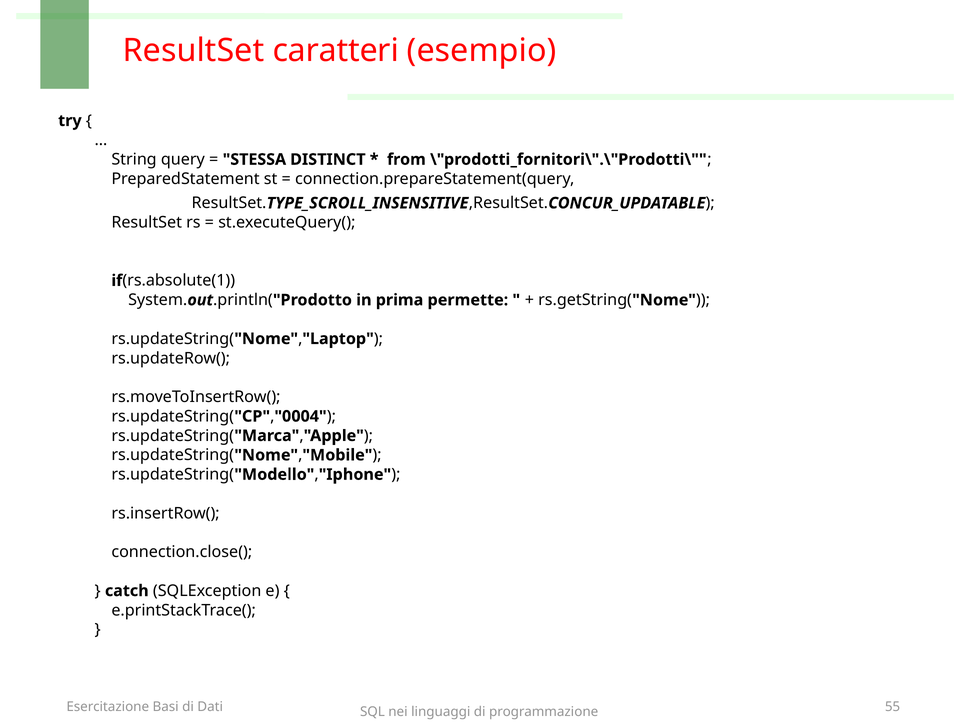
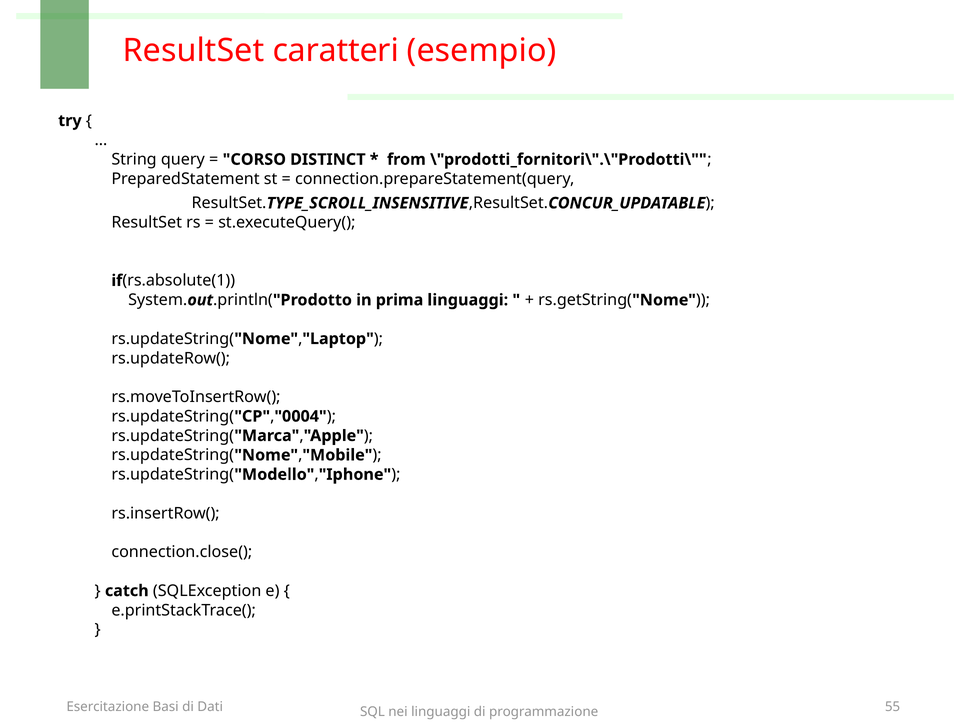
STESSA: STESSA -> CORSO (254, 160)
prima permette: permette -> linguaggi (468, 300)
